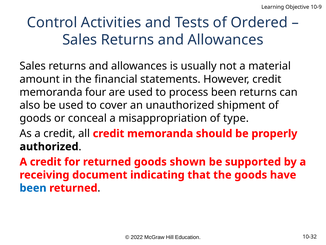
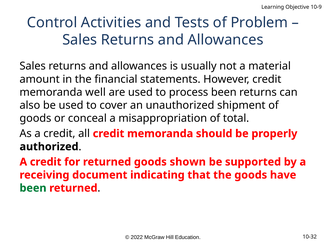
Ordered: Ordered -> Problem (259, 22)
four: four -> well (96, 92)
type: type -> total (236, 118)
been colour: blue -> green (33, 188)
